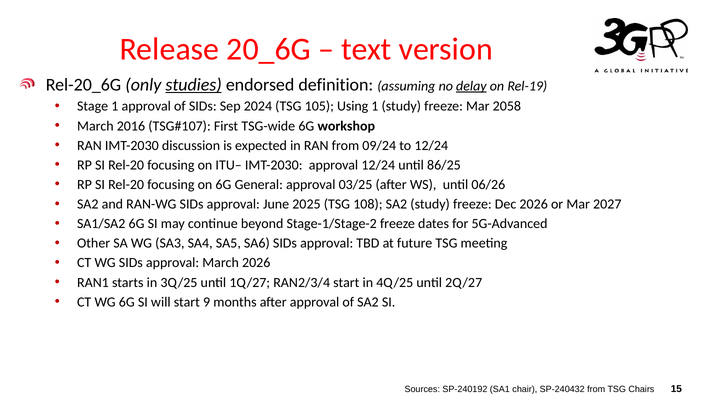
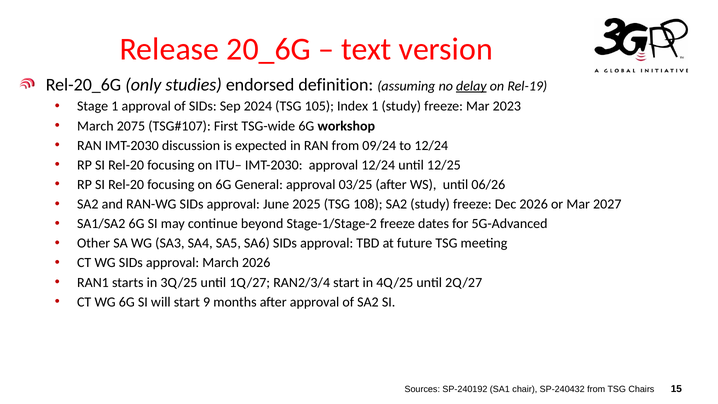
studies underline: present -> none (194, 85)
Using: Using -> Index (353, 106)
2058: 2058 -> 2023 (507, 106)
2016: 2016 -> 2075 (131, 126)
86/25: 86/25 -> 12/25 (444, 165)
